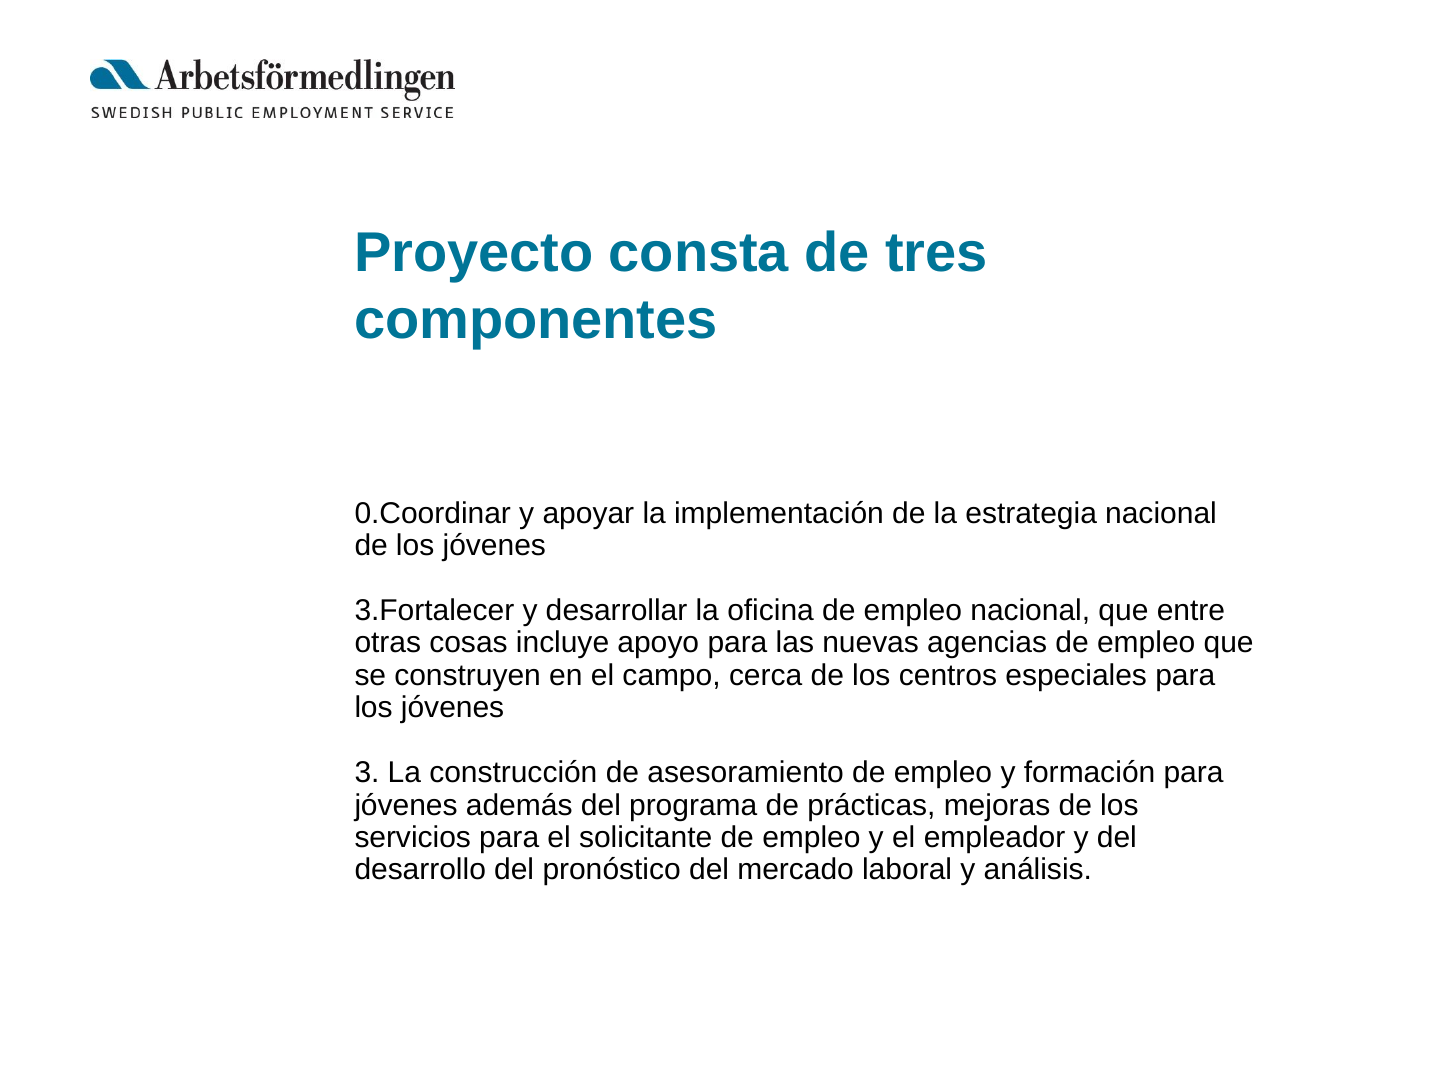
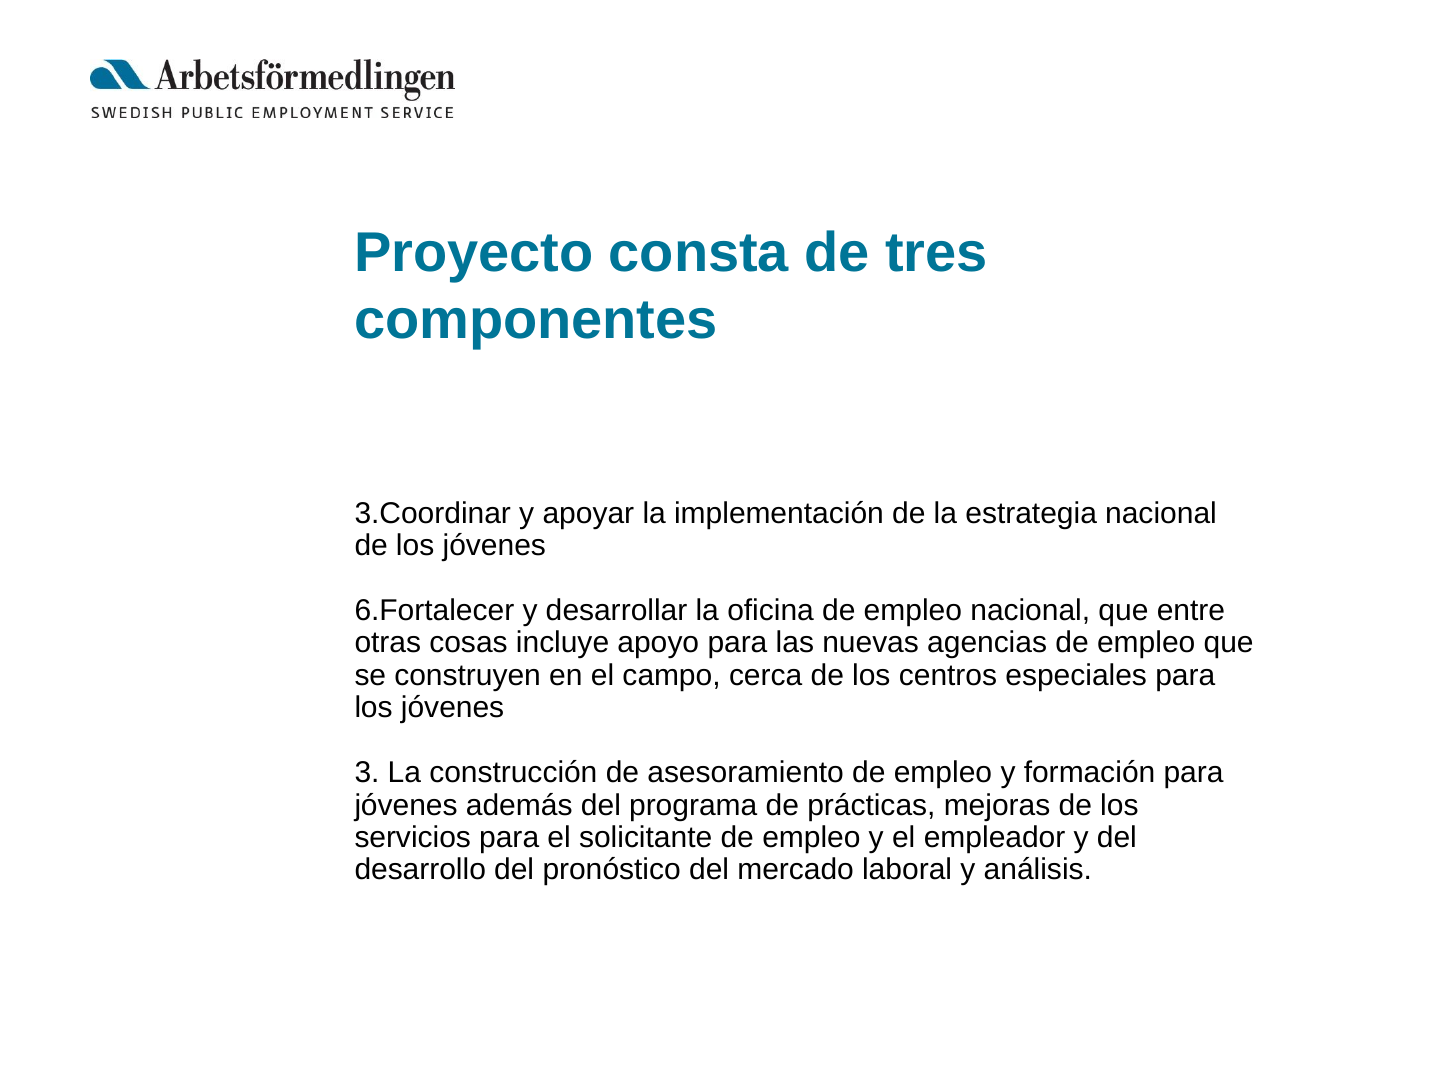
0.Coordinar: 0.Coordinar -> 3.Coordinar (433, 513)
3.Fortalecer: 3.Fortalecer -> 6.Fortalecer (434, 611)
